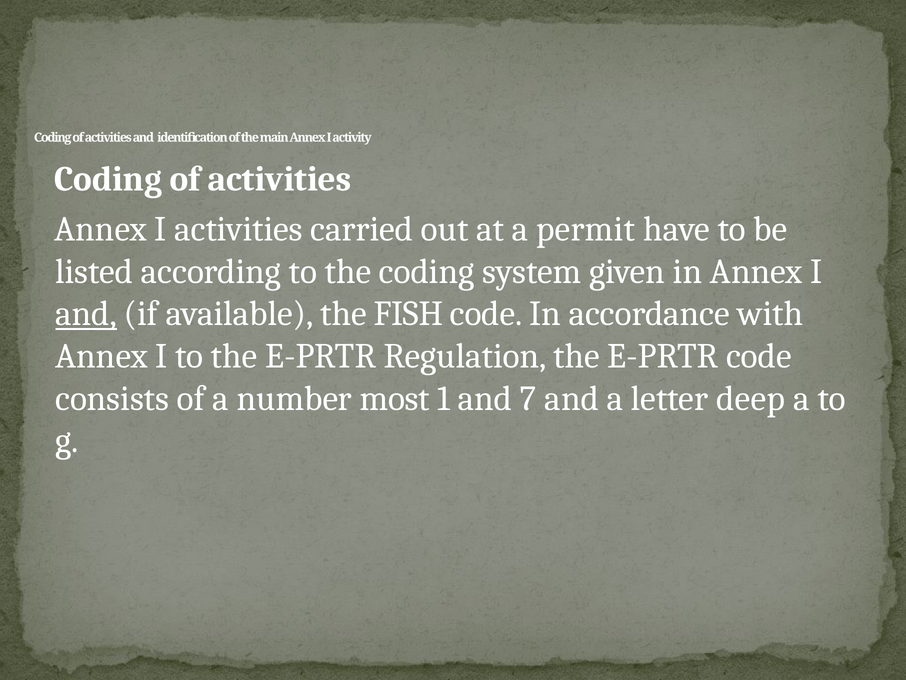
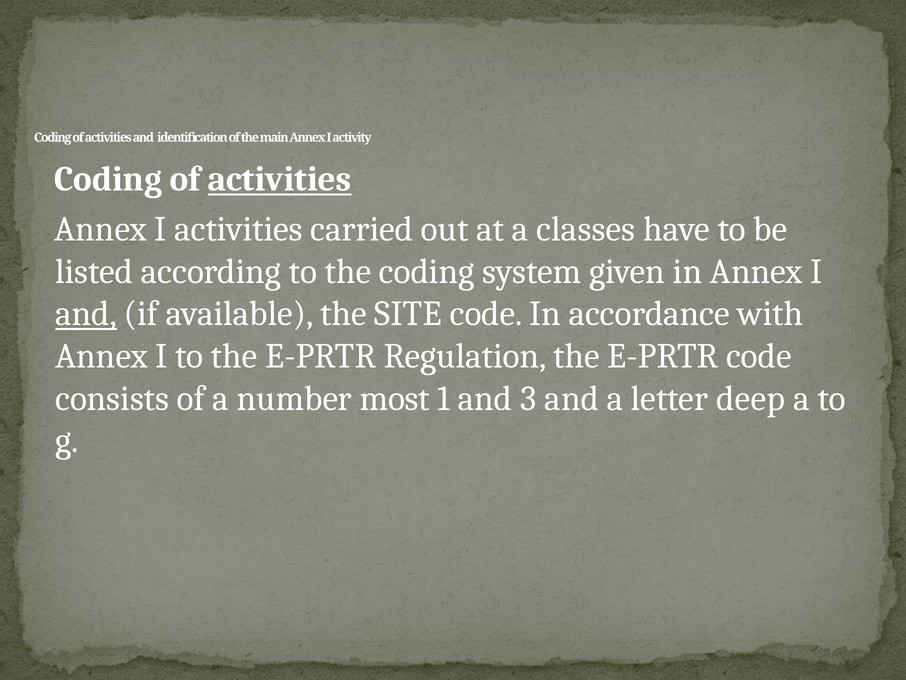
activities underline: none -> present (280, 179)
permit: permit -> classes (586, 229)
FISH: FISH -> SITE (408, 314)
7: 7 -> 3 (528, 398)
